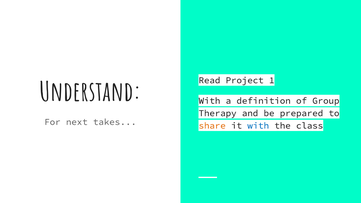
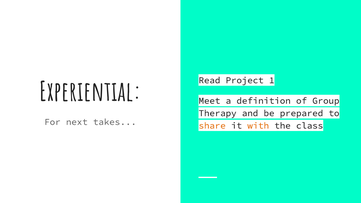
Understand: Understand -> Experiential (90, 92)
With: With -> Meet (209, 101)
with colour: blue -> orange (258, 126)
